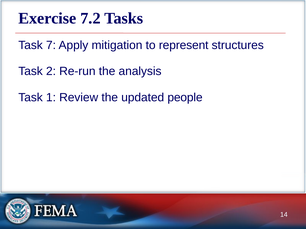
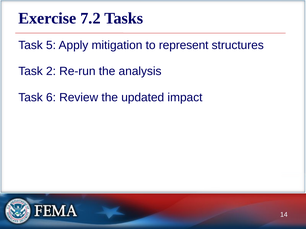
7: 7 -> 5 (51, 45)
1: 1 -> 6 (51, 98)
people: people -> impact (185, 98)
